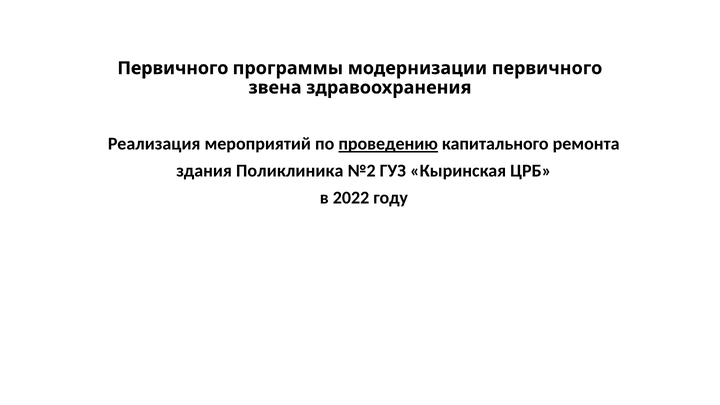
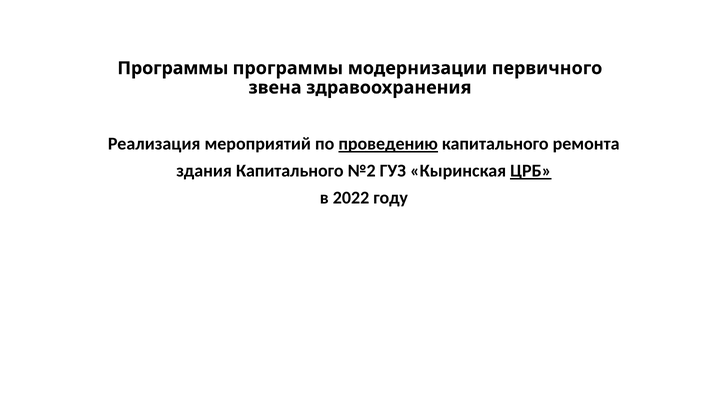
Первичного: Первичного -> Программы (173, 68)
здания Поликлиника: Поликлиника -> Капитального (290, 171)
ЦРБ underline: none -> present (531, 171)
